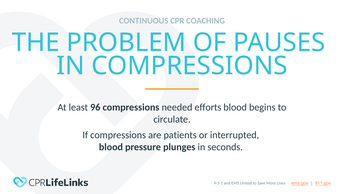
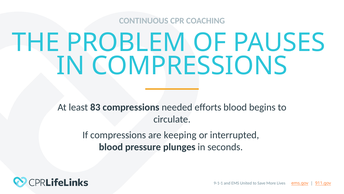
96: 96 -> 83 (95, 107)
patients: patients -> keeping (180, 135)
